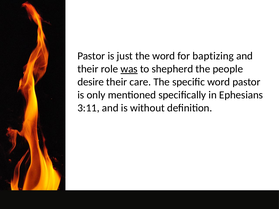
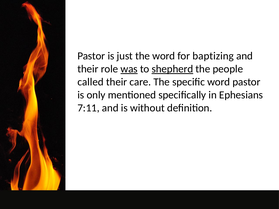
shepherd underline: none -> present (172, 69)
desire: desire -> called (91, 82)
3:11: 3:11 -> 7:11 (89, 108)
